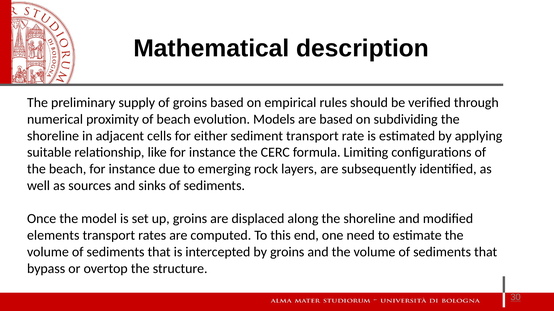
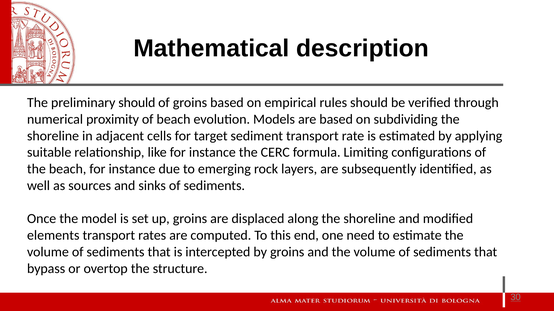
preliminary supply: supply -> should (137, 103)
either: either -> target (211, 136)
